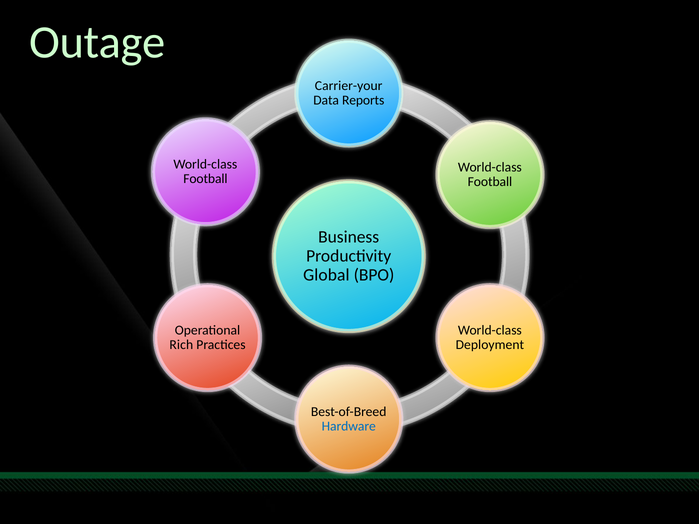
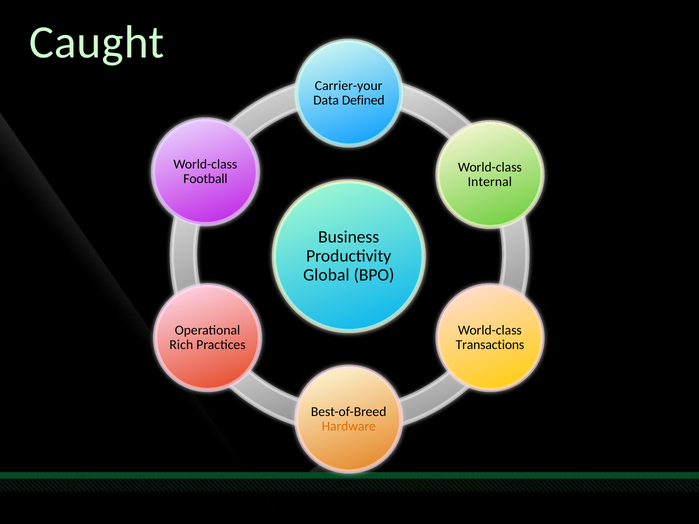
Outage: Outage -> Caught (97, 42)
Reports: Reports -> Defined (363, 100)
Football: Football -> Internal (490, 182)
Deployment: Deployment -> Transactions (490, 345)
Hardware colour: blue -> orange (349, 427)
